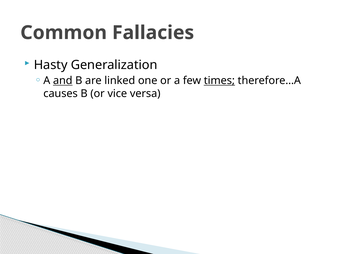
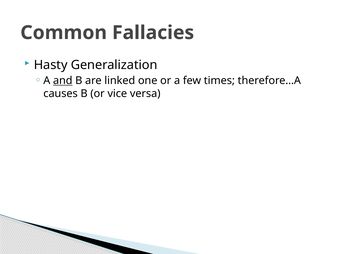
times underline: present -> none (219, 81)
